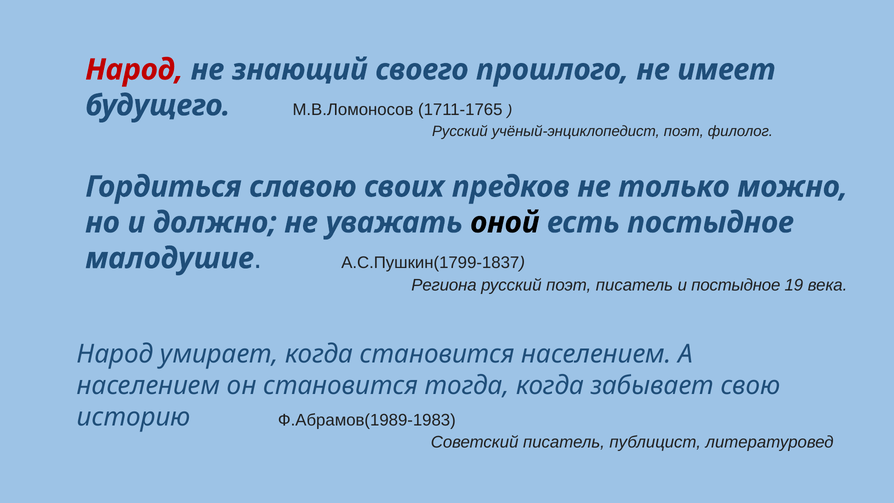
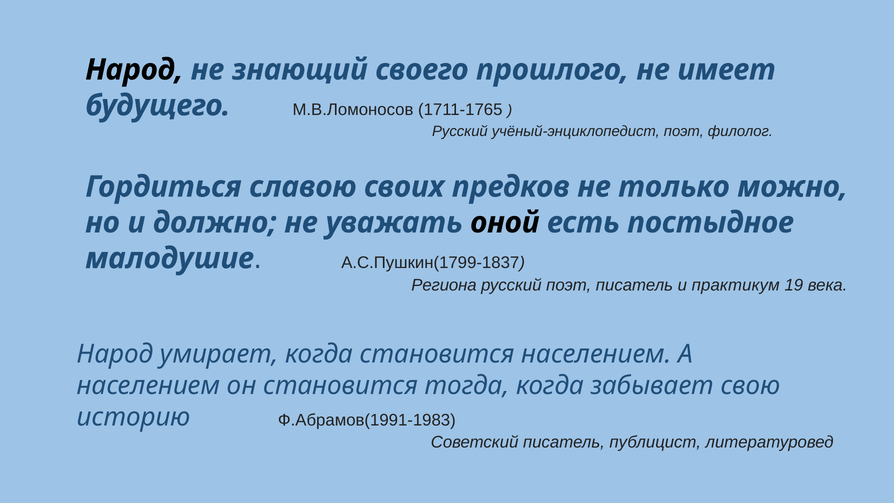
Народ colour: red -> black (134, 70)
и постыдное: постыдное -> практикум (736, 285)
Ф.Абрамов(1989-1983: Ф.Абрамов(1989-1983 -> Ф.Абрамов(1991-1983 (367, 420)
